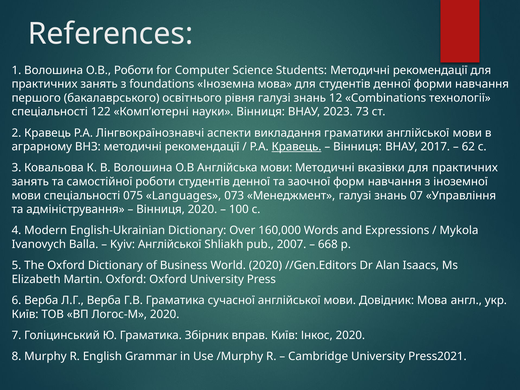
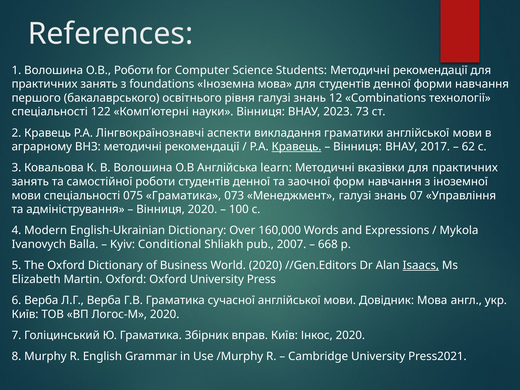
Англійська мови: мови -> learn (276, 168)
075 Languages: Languages -> Граматика (184, 196)
Kyiv Англійської: Англійської -> Conditional (170, 244)
Isaacs underline: none -> present (421, 265)
